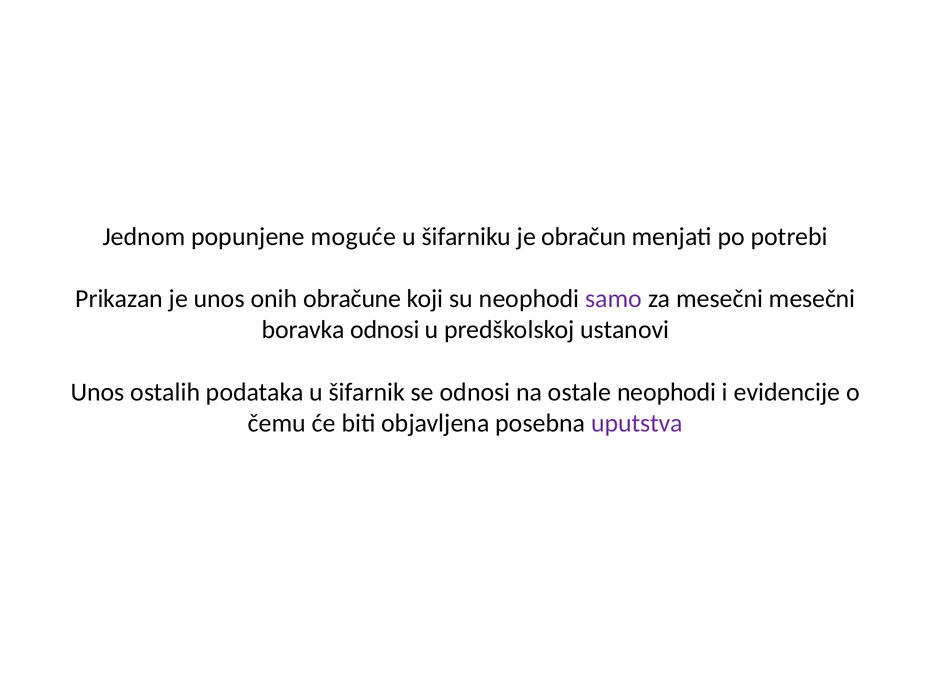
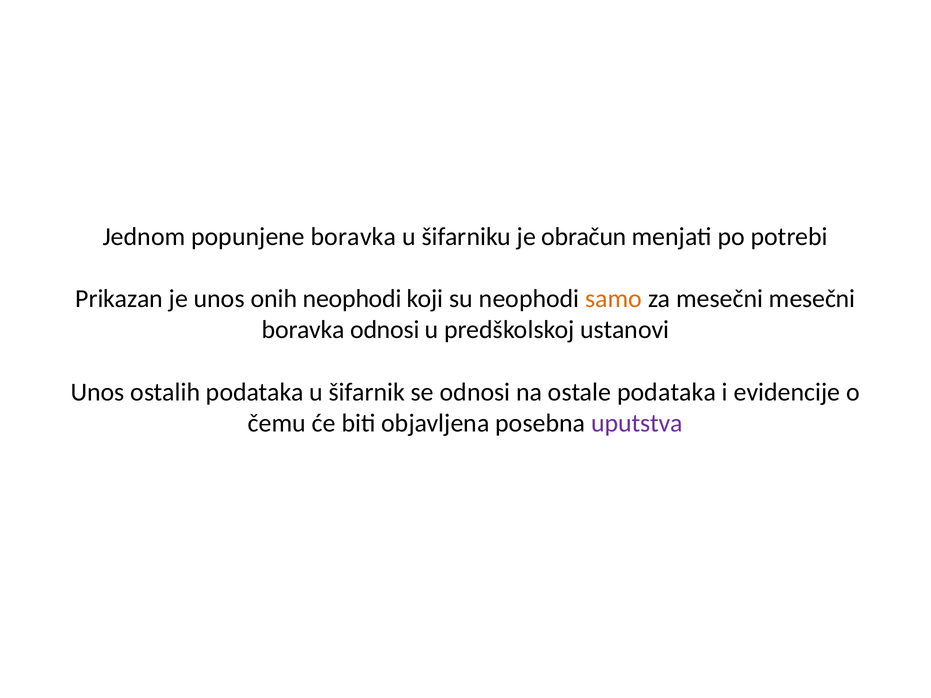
popunjene moguće: moguće -> boravka (353, 237)
onih obračune: obračune -> neophodi (352, 299)
samo colour: purple -> orange (614, 299)
ostale neophodi: neophodi -> podataka (667, 392)
